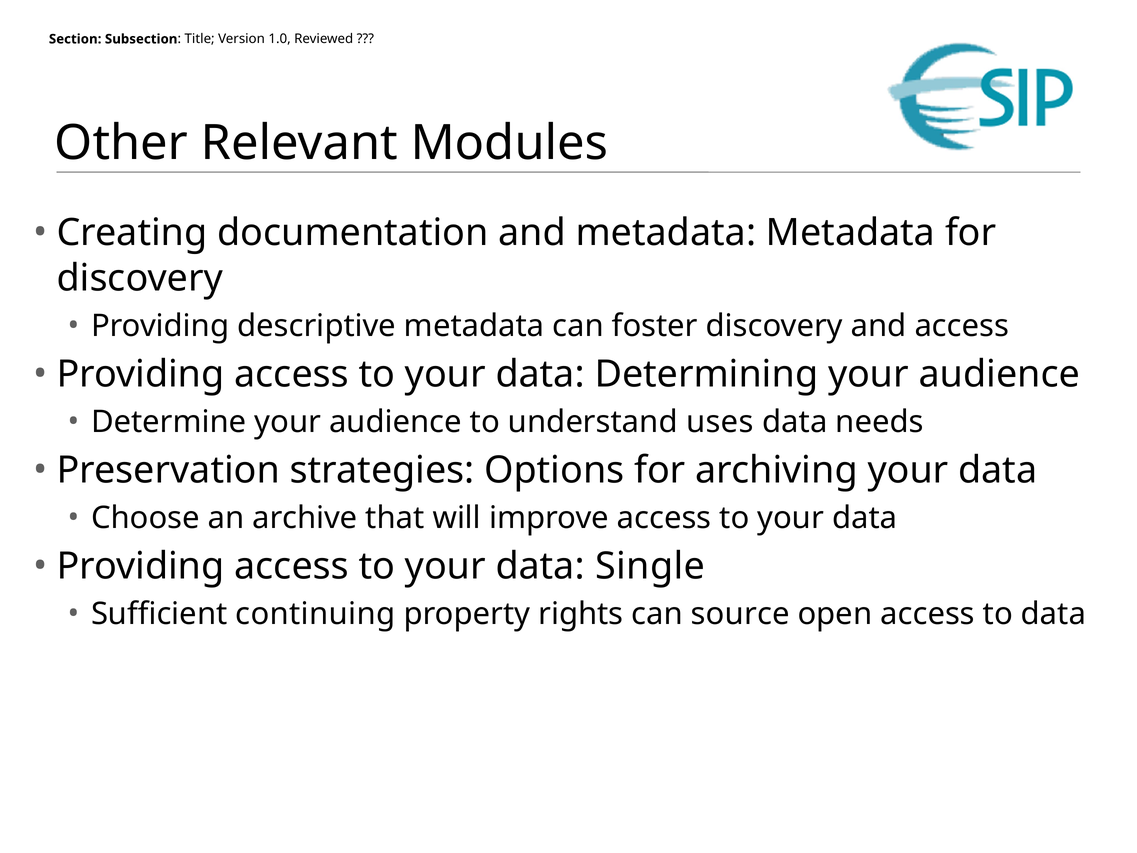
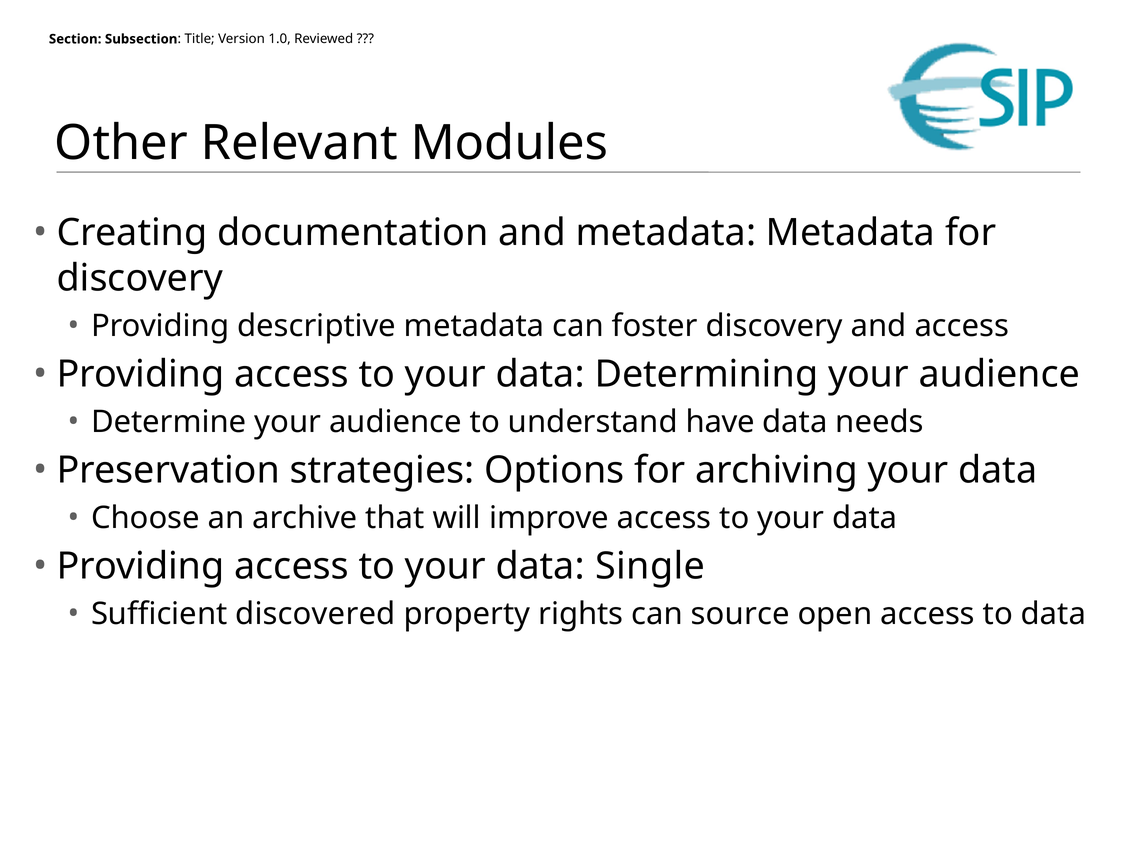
uses: uses -> have (720, 422)
continuing: continuing -> discovered (315, 614)
